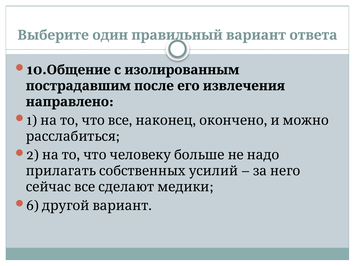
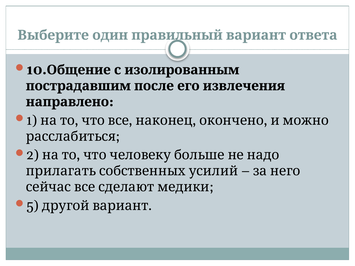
6: 6 -> 5 (33, 206)
